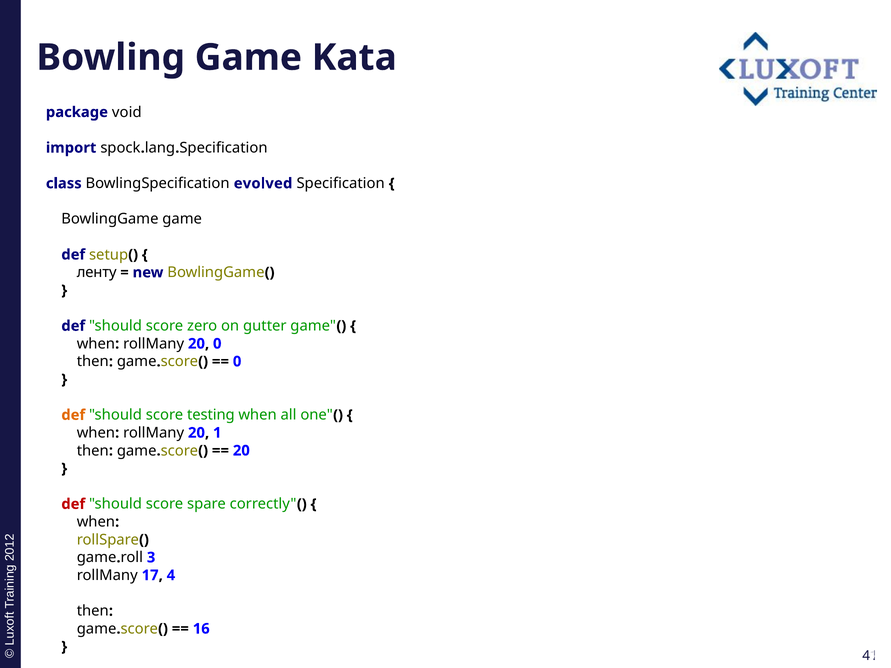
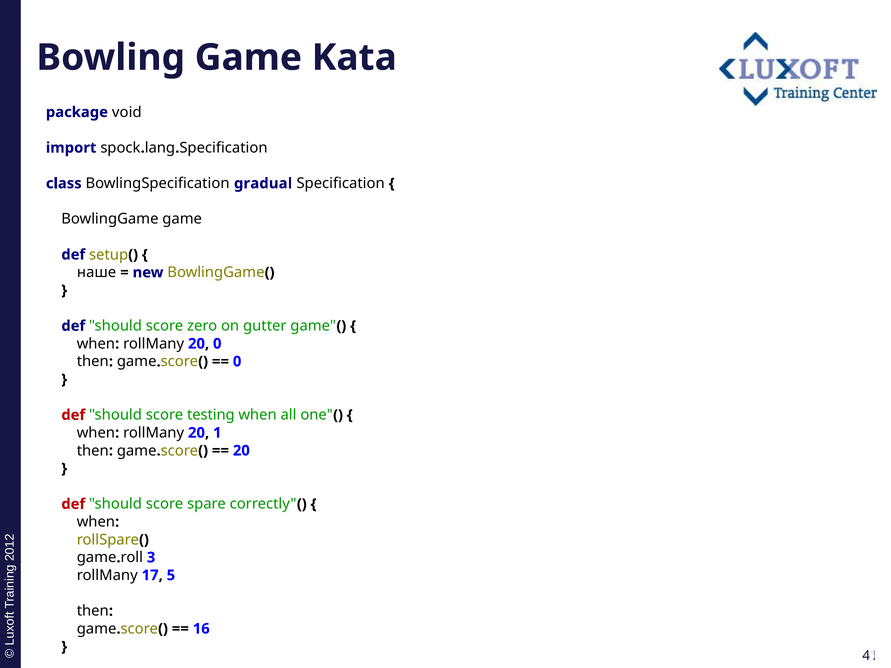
evolved: evolved -> gradual (263, 183)
ленту: ленту -> наше (97, 273)
def colour: orange -> red (73, 415)
4: 4 -> 5 (171, 576)
